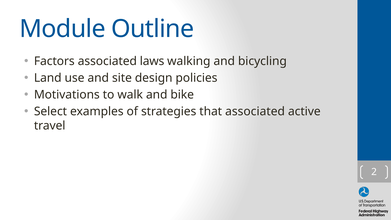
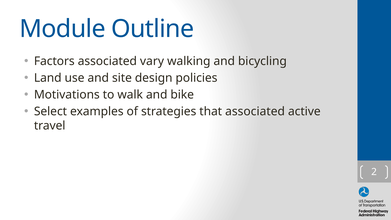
laws: laws -> vary (152, 61)
